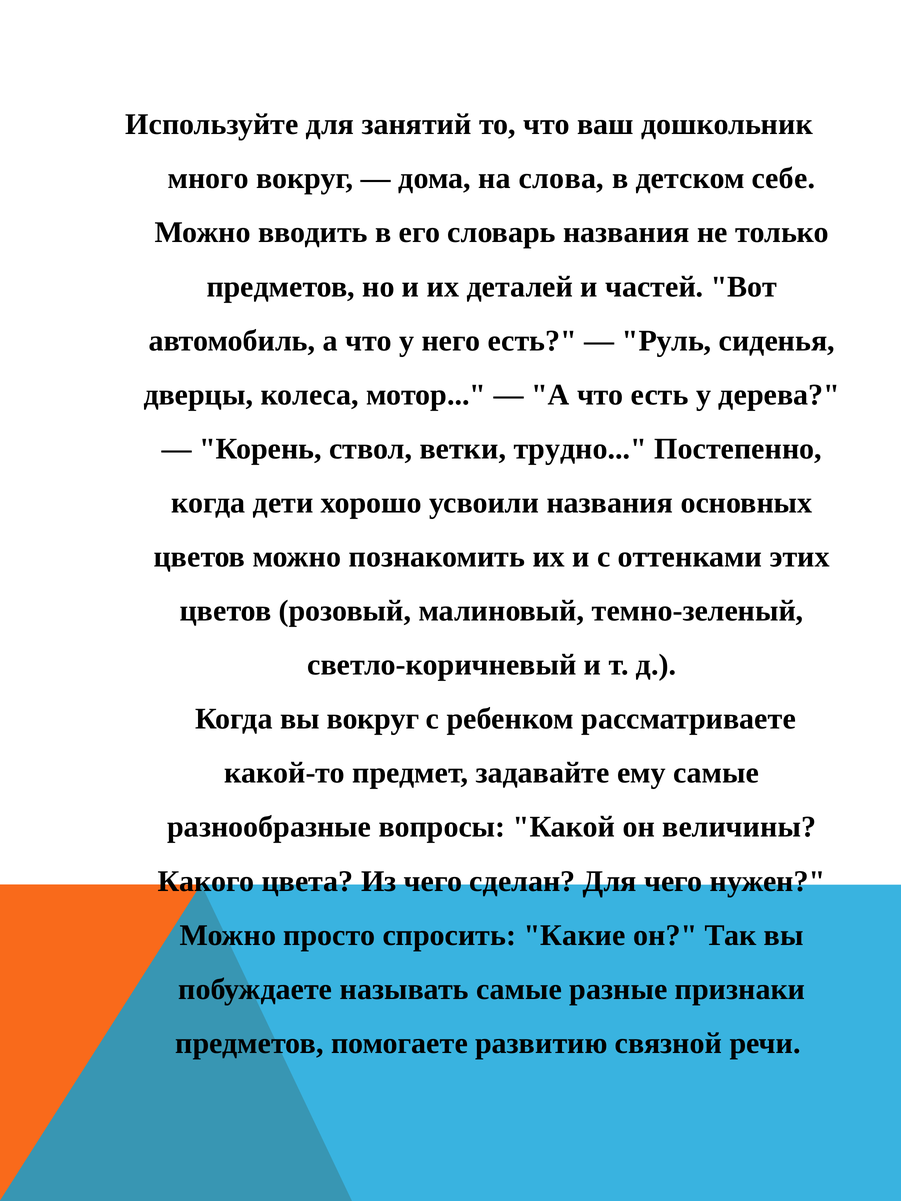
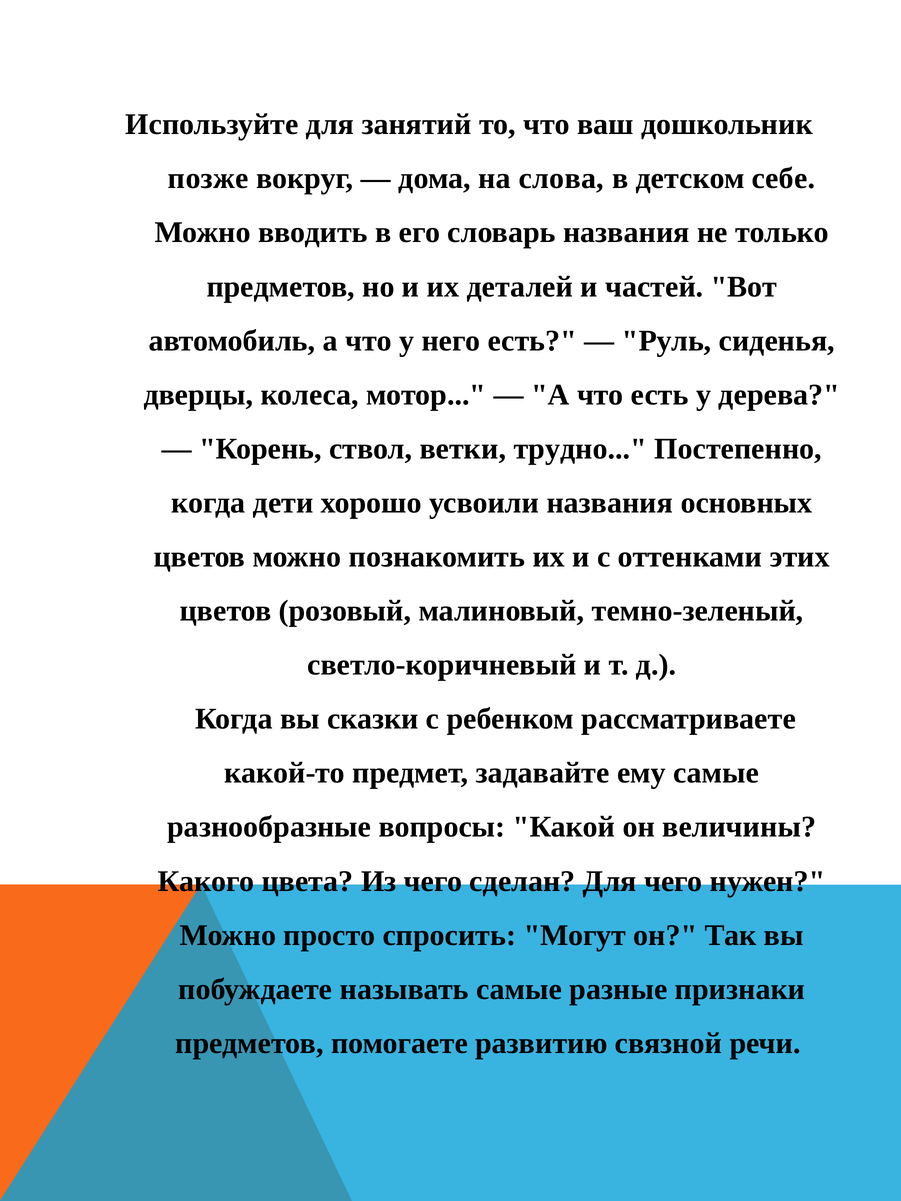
много: много -> позже (208, 179)
вы вокруг: вокруг -> сказки (373, 719)
Какие: Какие -> Могут (575, 935)
